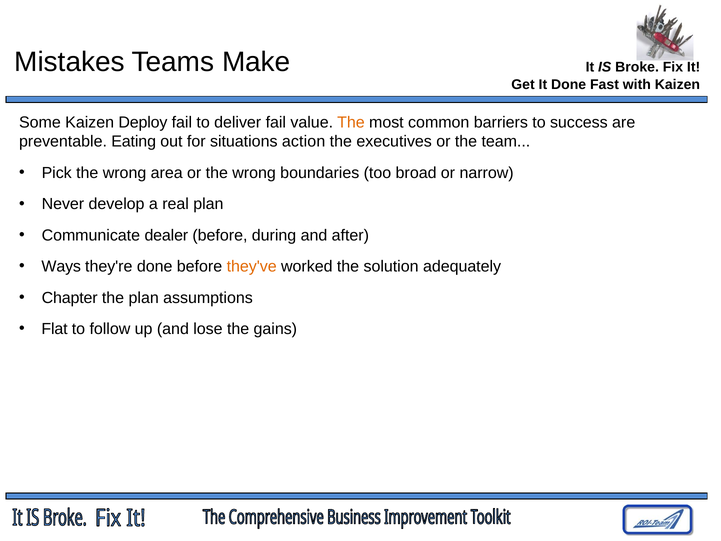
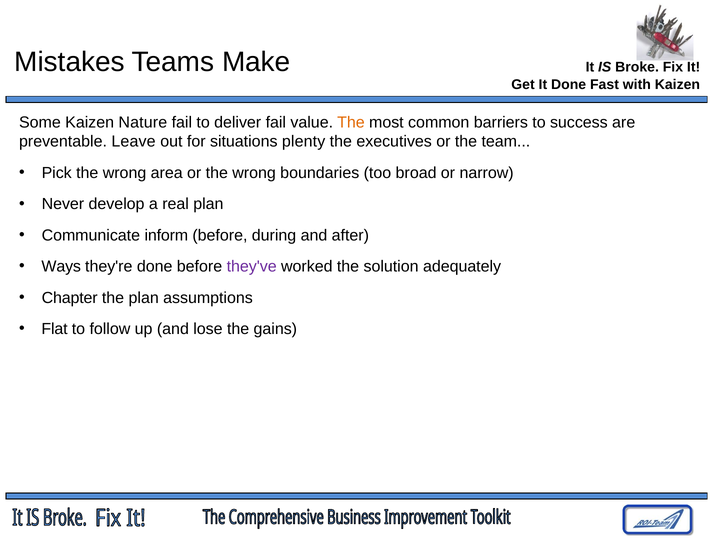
Deploy: Deploy -> Nature (143, 122)
Eating: Eating -> Leave (134, 142)
action: action -> plenty (304, 142)
dealer: dealer -> inform (166, 235)
they've colour: orange -> purple (252, 267)
